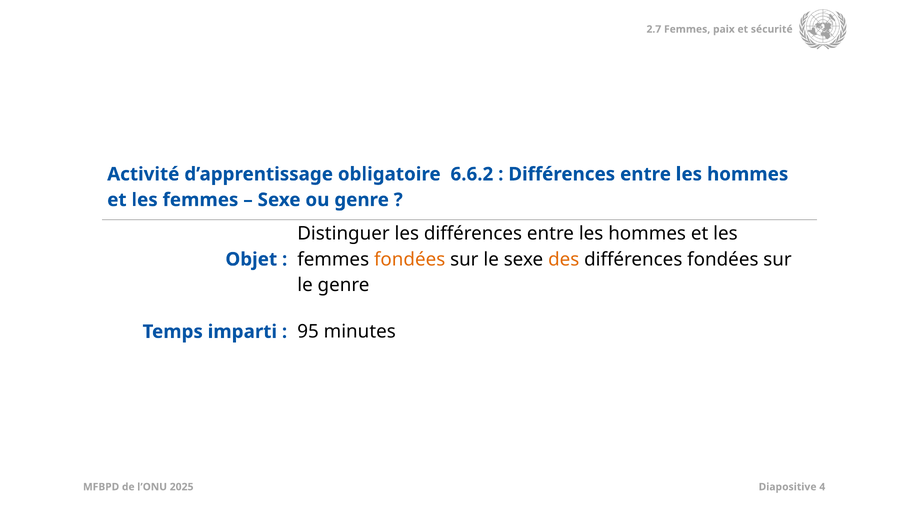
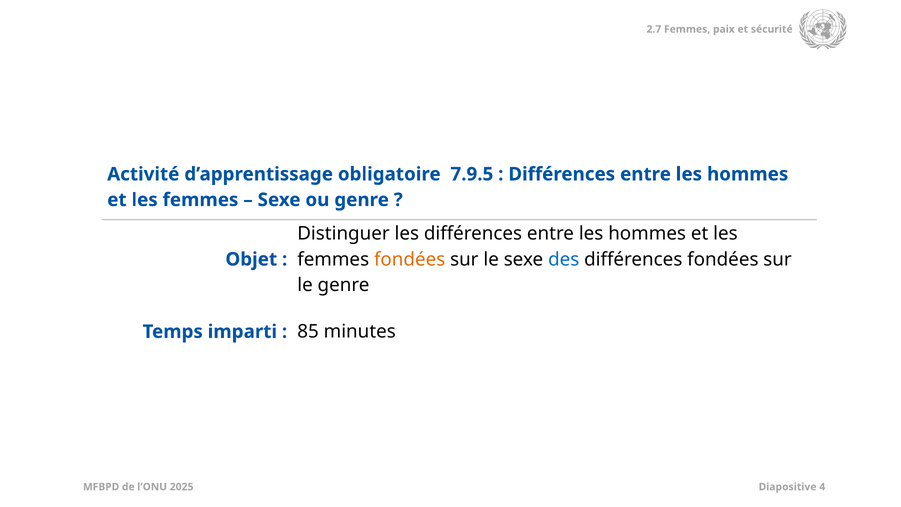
6.6.2: 6.6.2 -> 7.9.5 (472, 174)
des colour: orange -> blue (564, 259)
95: 95 -> 85 (308, 332)
